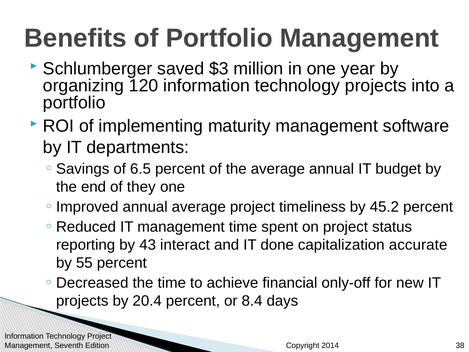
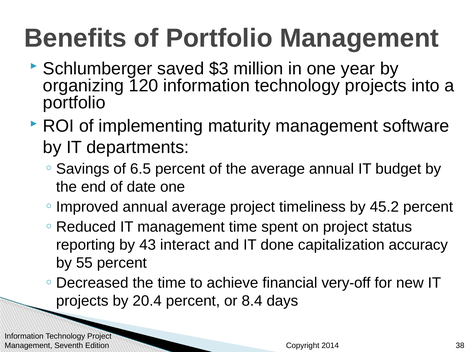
they: they -> date (141, 187)
accurate: accurate -> accuracy (418, 245)
only-off: only-off -> very-off (346, 283)
